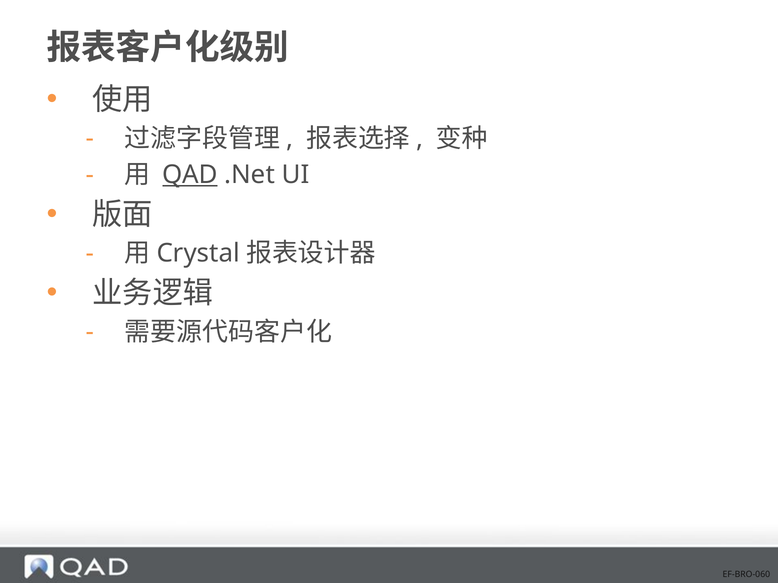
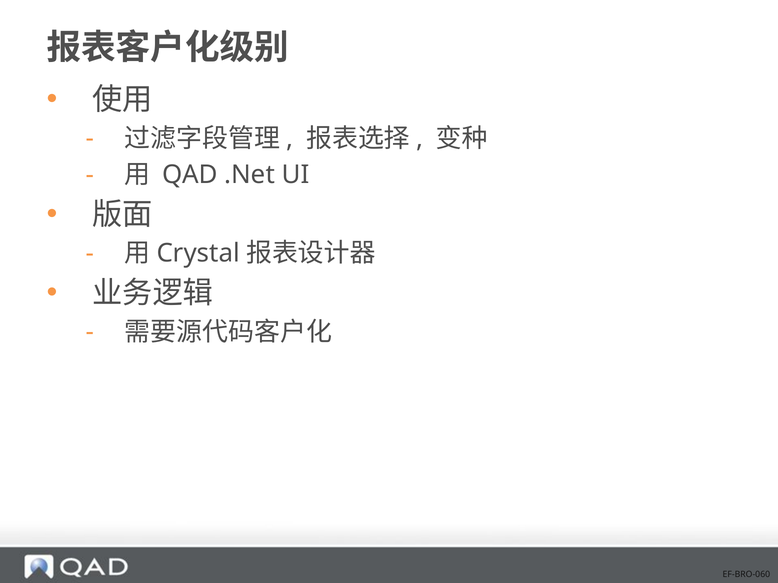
QAD underline: present -> none (190, 175)
